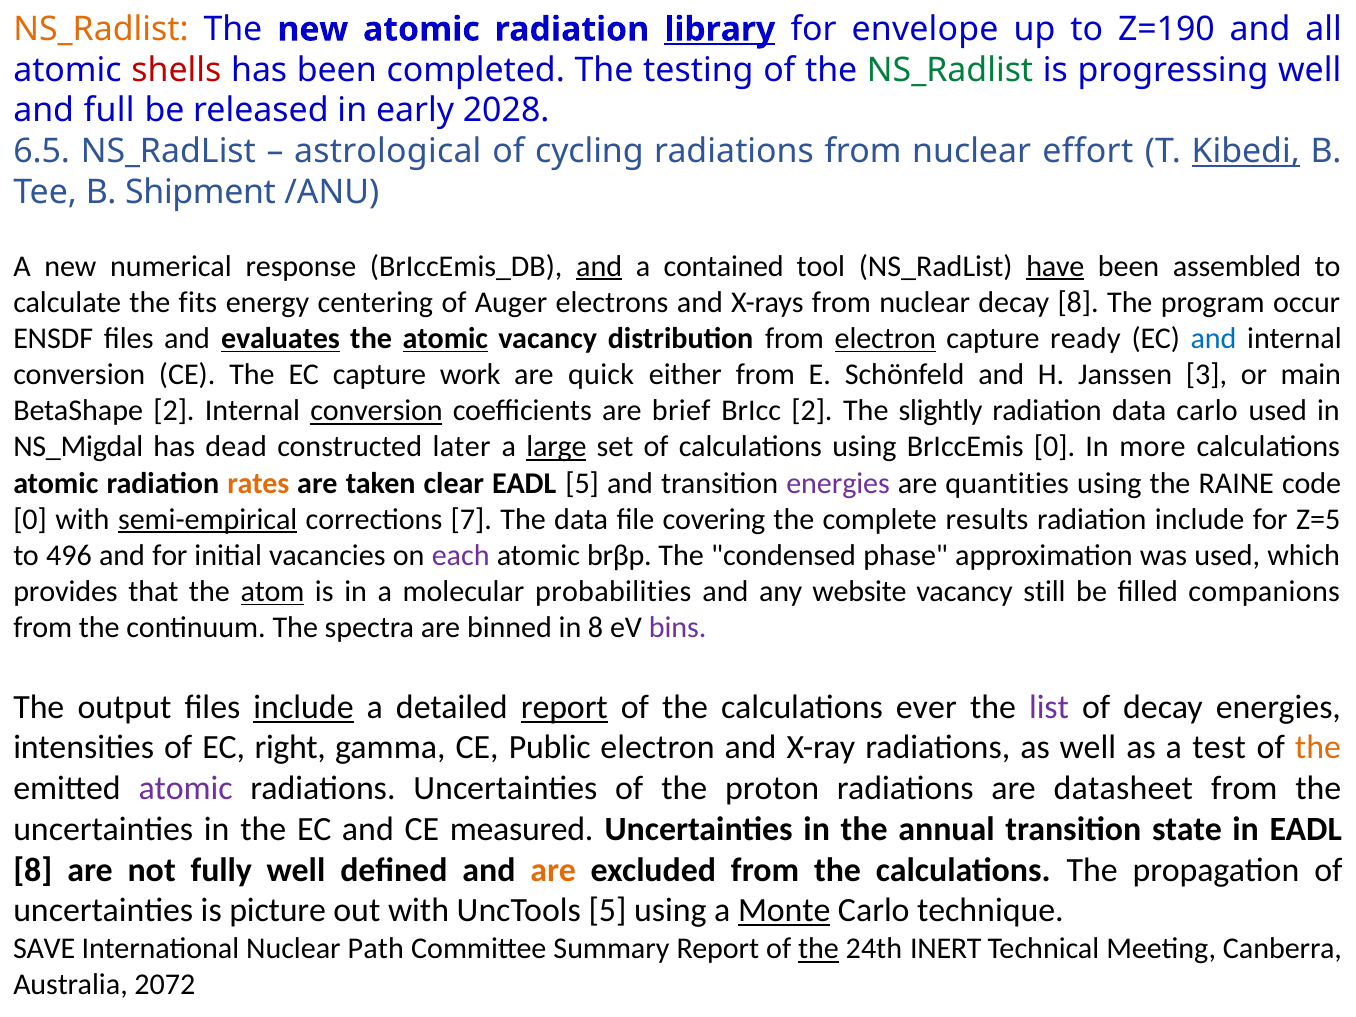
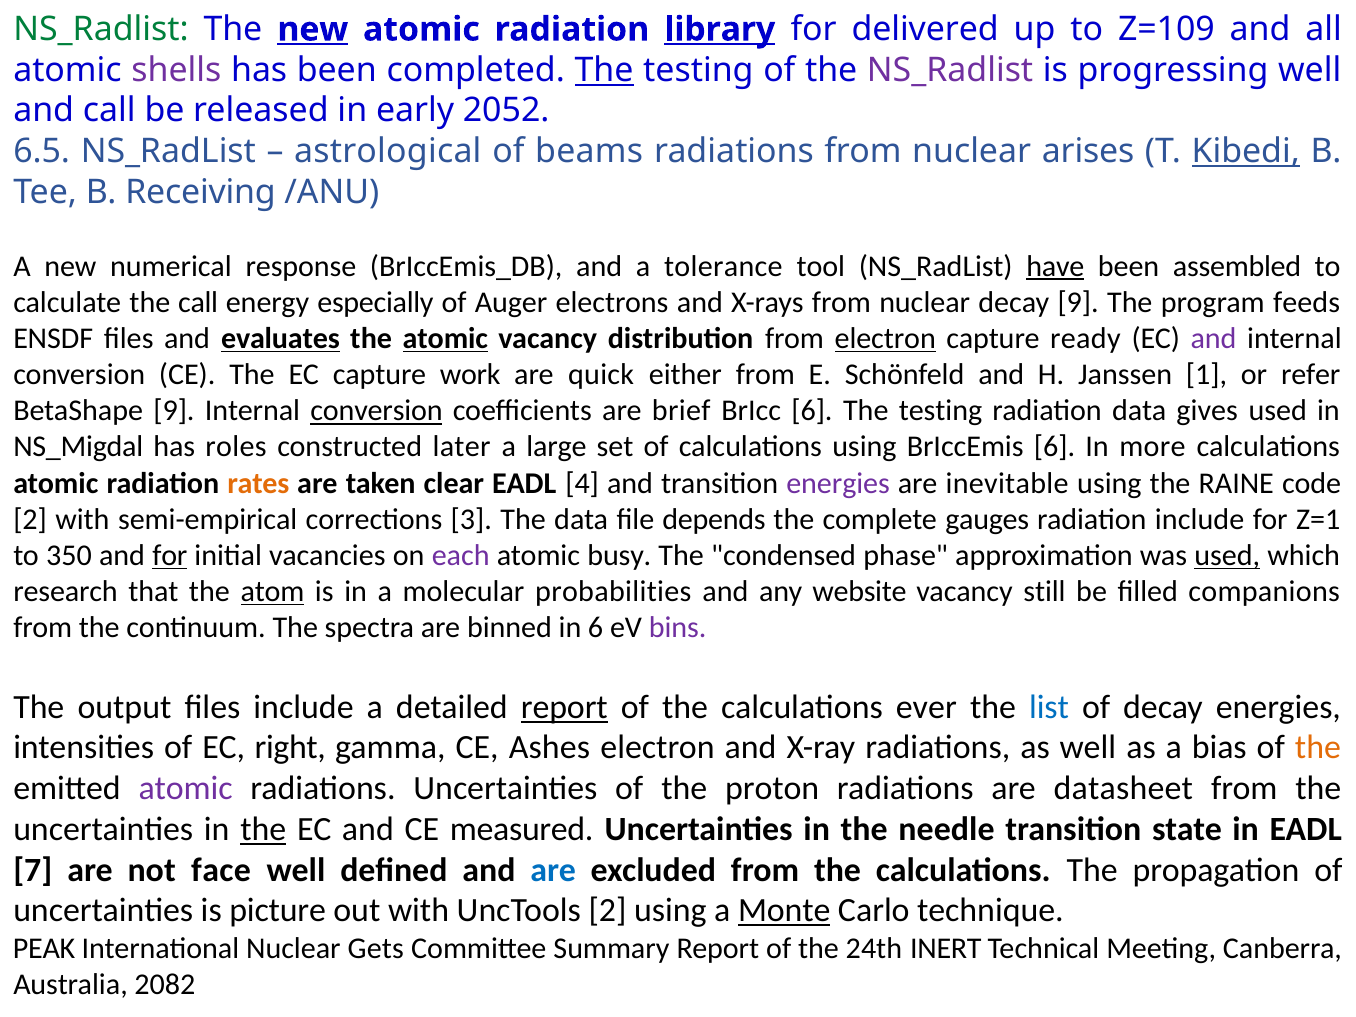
NS_Radlist colour: orange -> green (101, 29)
new underline: none -> present (313, 29)
envelope: envelope -> delivered (925, 29)
Z=190: Z=190 -> Z=109 (1166, 29)
shells colour: red -> purple (176, 70)
The underline: none -> present (604, 70)
NS_Radlist colour: green -> purple (950, 70)
and full: full -> call (109, 111)
2028: 2028 -> 2052 (506, 111)
cycling: cycling -> beams (589, 151)
effort: effort -> arises (1088, 151)
Shipment: Shipment -> Receiving (200, 192)
and underline: present -> none (599, 266)
contained: contained -> tolerance (723, 266)
the fits: fits -> call (198, 302)
centering: centering -> especially (375, 302)
decay 8: 8 -> 9 (1078, 302)
occur: occur -> feeds (1307, 302)
and colour: blue -> purple (1214, 339)
3: 3 -> 1 (1206, 375)
main: main -> refer (1311, 375)
BetaShape 2: 2 -> 9 (174, 411)
BrIcc 2: 2 -> 6 (812, 411)
slightly: slightly -> testing (940, 411)
data carlo: carlo -> gives (1207, 411)
dead: dead -> roles (236, 447)
large underline: present -> none (556, 447)
BrIccEmis 0: 0 -> 6 (1055, 447)
EADL 5: 5 -> 4 (582, 483)
quantities: quantities -> inevitable (1007, 483)
0: 0 -> 2 (30, 519)
semi-empirical underline: present -> none (208, 519)
7: 7 -> 3 (471, 519)
covering: covering -> depends (714, 519)
results: results -> gauges (987, 519)
Z=5: Z=5 -> Z=1 (1318, 519)
496: 496 -> 350 (69, 555)
for underline: none -> present (170, 555)
brβp: brβp -> busy (619, 555)
used underline: none -> present (1227, 555)
provides: provides -> research (66, 592)
in 8: 8 -> 6 (596, 628)
include underline: present -> none (304, 707)
list colour: purple -> blue (1049, 707)
Public: Public -> Ashes (550, 748)
test: test -> bias (1219, 748)
the underline: none -> present (263, 829)
annual: annual -> needle (947, 829)
8: 8 -> 7 (33, 870)
fully: fully -> face (221, 870)
are colour: orange -> blue (553, 870)
UncTools 5: 5 -> 2 (608, 911)
SAVE: SAVE -> PEAK (44, 949)
Path: Path -> Gets (376, 949)
the underline: present -> none (819, 949)
2072: 2072 -> 2082 (165, 985)
